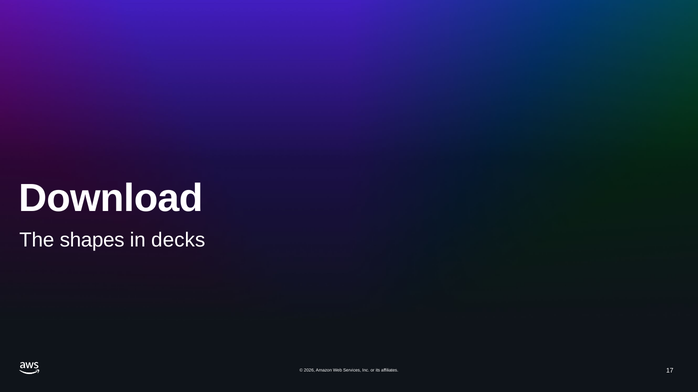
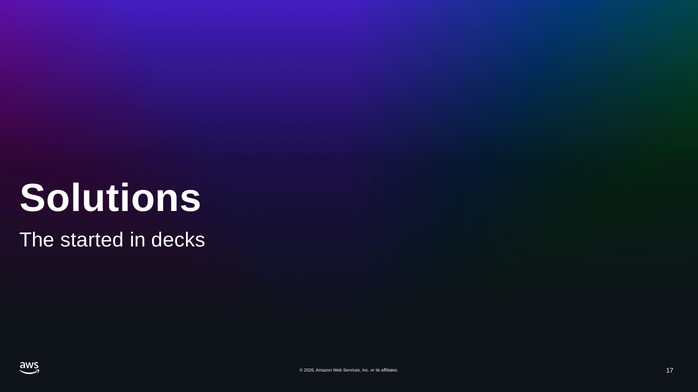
Download: Download -> Solutions (111, 199)
shapes: shapes -> started (92, 240)
